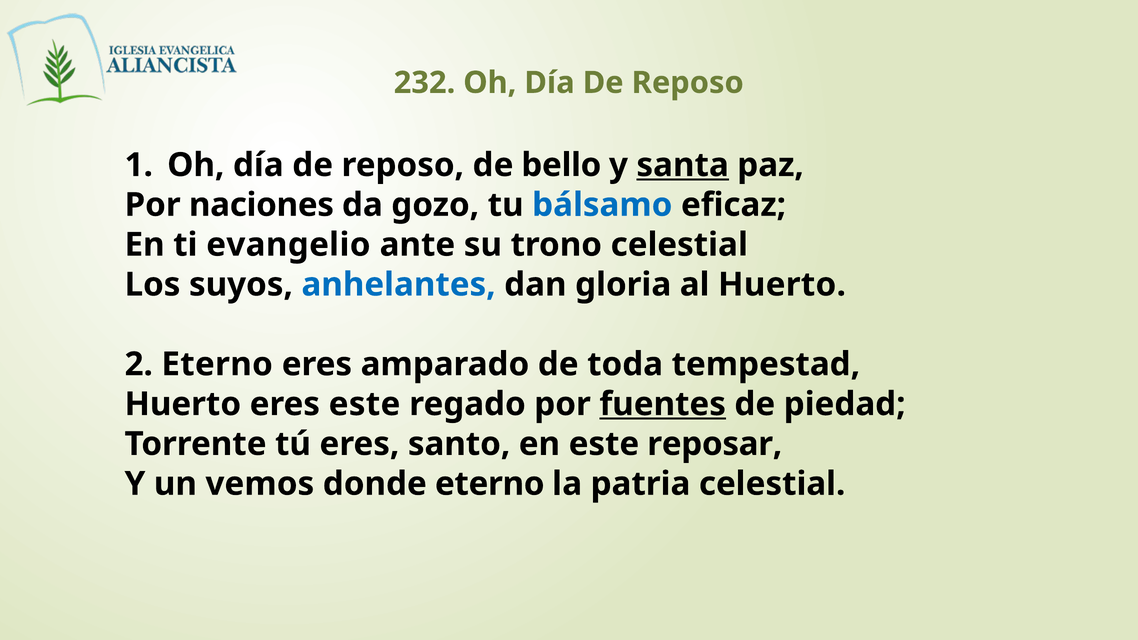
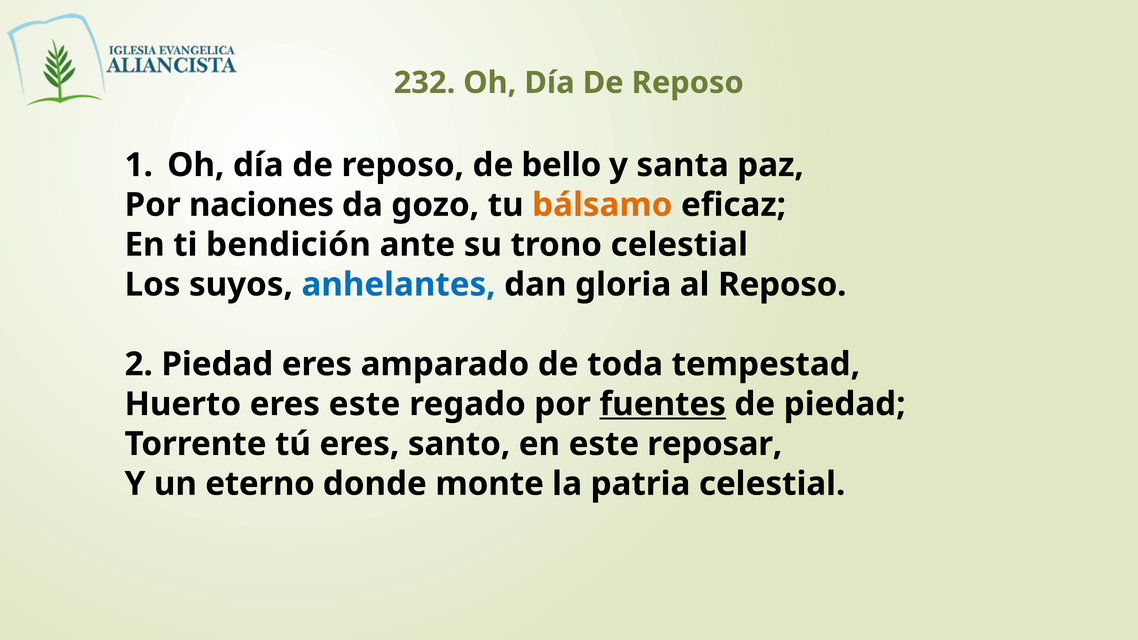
santa underline: present -> none (683, 165)
bálsamo colour: blue -> orange (602, 205)
evangelio: evangelio -> bendición (288, 245)
al Huerto: Huerto -> Reposo (782, 285)
2 Eterno: Eterno -> Piedad (217, 364)
vemos: vemos -> eterno (260, 484)
donde eterno: eterno -> monte (490, 484)
